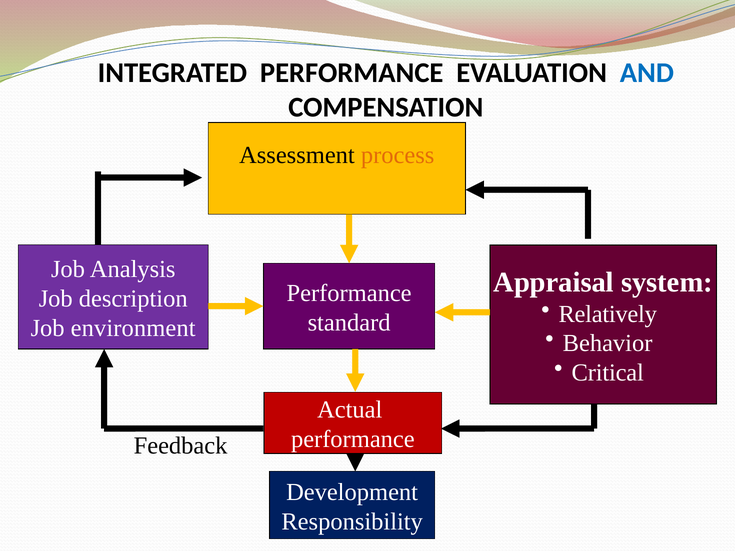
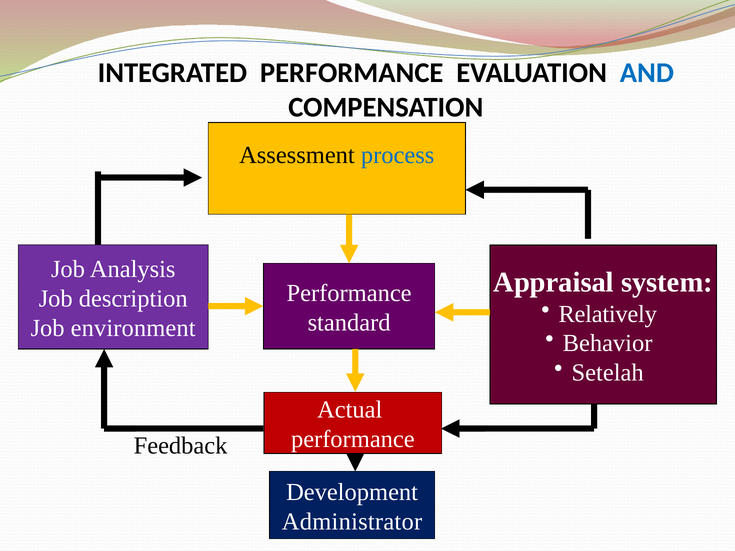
process colour: orange -> blue (398, 155)
Critical: Critical -> Setelah (608, 373)
Responsibility: Responsibility -> Administrator (352, 522)
